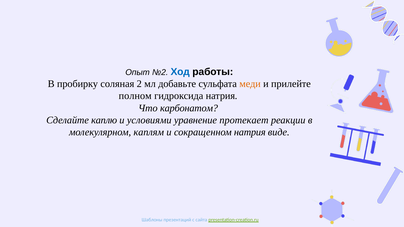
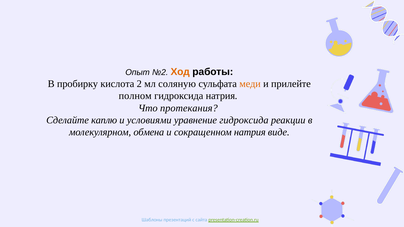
Ход colour: blue -> orange (180, 72)
соляная: соляная -> кислота (117, 84)
добавьте: добавьте -> соляную (177, 84)
карбонатом: карбонатом -> протекания (189, 108)
уравнение протекает: протекает -> гидроксида (244, 120)
каплям: каплям -> обмена (149, 132)
